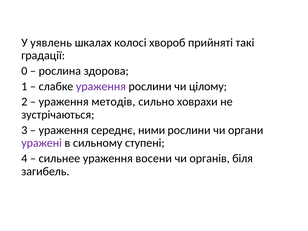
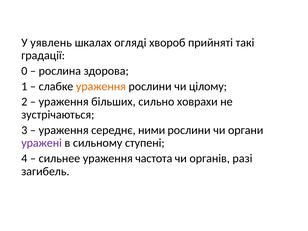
колосі: колосі -> огляді (130, 43)
ураження colour: purple -> orange (101, 86)
методів: методів -> більших (113, 102)
восени: восени -> частота (154, 158)
біля: біля -> разі (242, 158)
